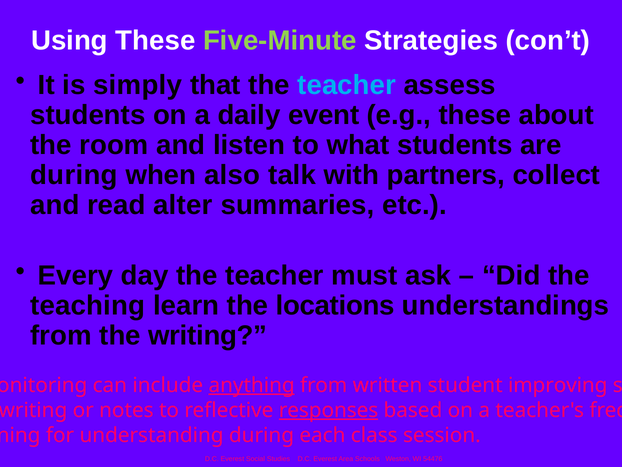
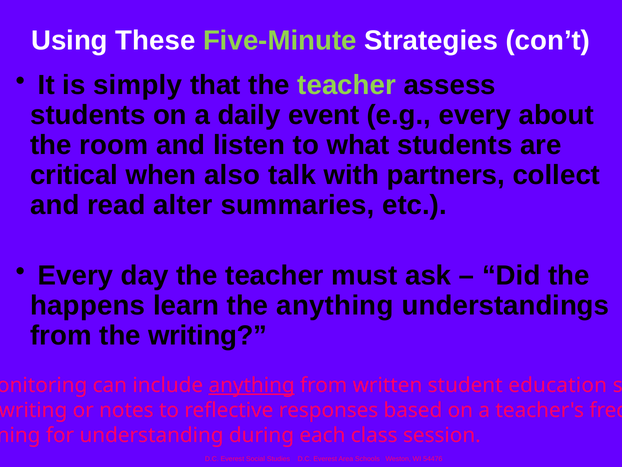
teacher colour: light blue -> light green (347, 85)
e.g these: these -> every (475, 115)
during: during -> critical (74, 175)
teaching: teaching -> happens (88, 305)
the locations: locations -> anything (335, 305)
improving: improving -> education (558, 385)
responses underline: present -> none (329, 410)
